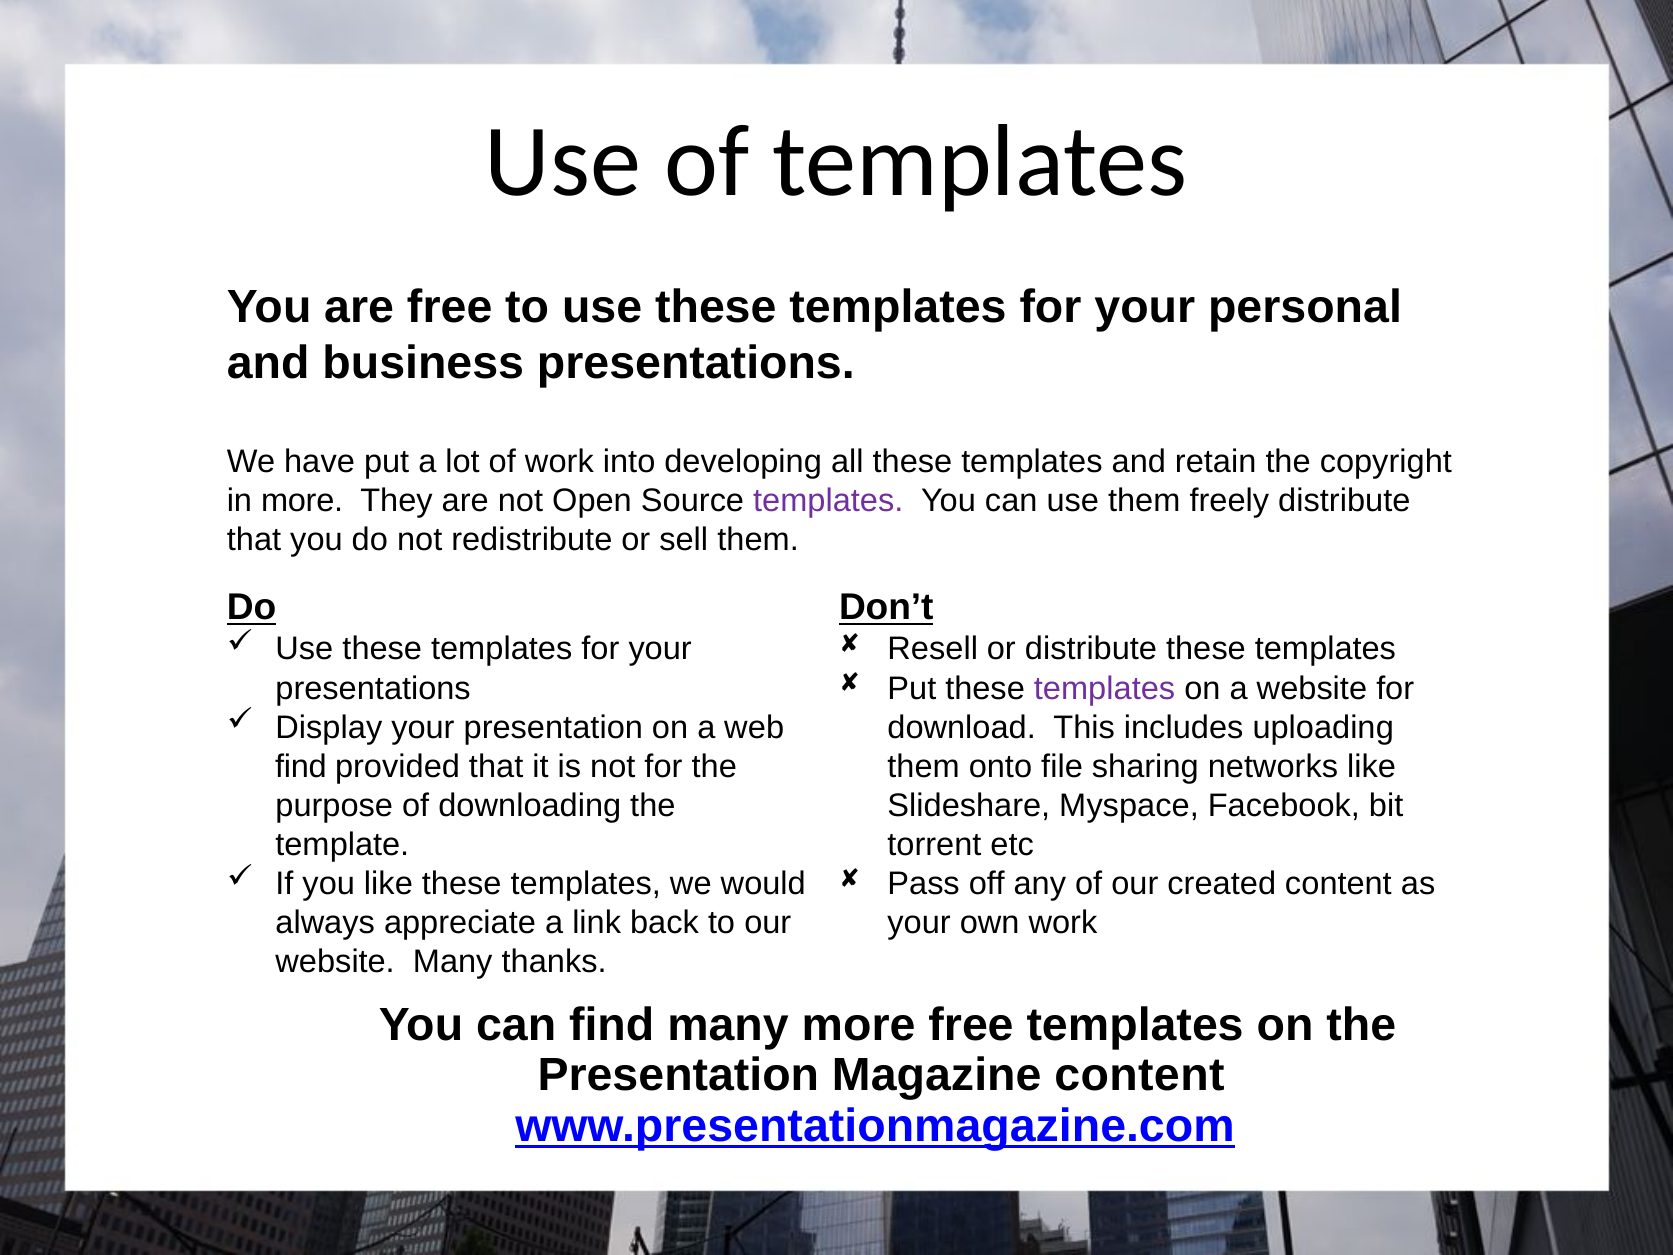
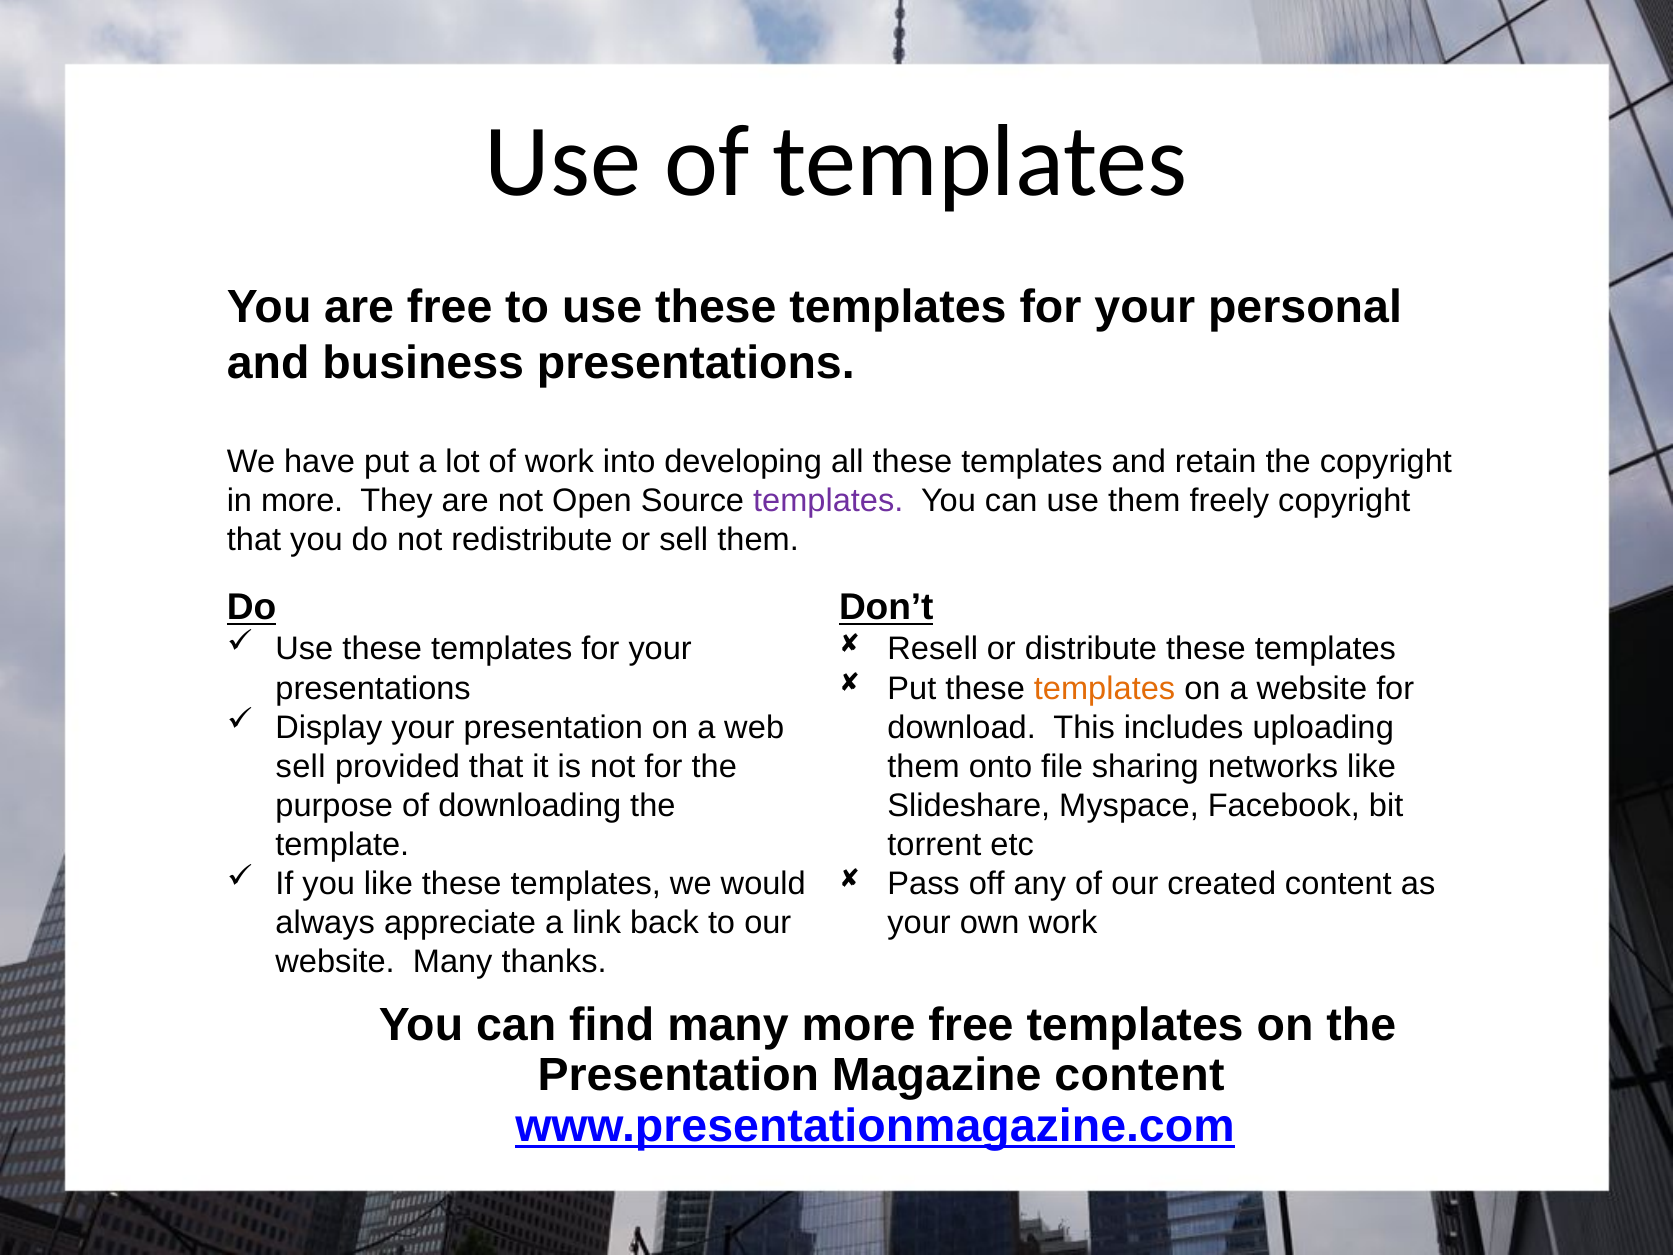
freely distribute: distribute -> copyright (1344, 501)
templates colour: purple -> orange (1105, 688)
find: find -> sell (301, 766)
